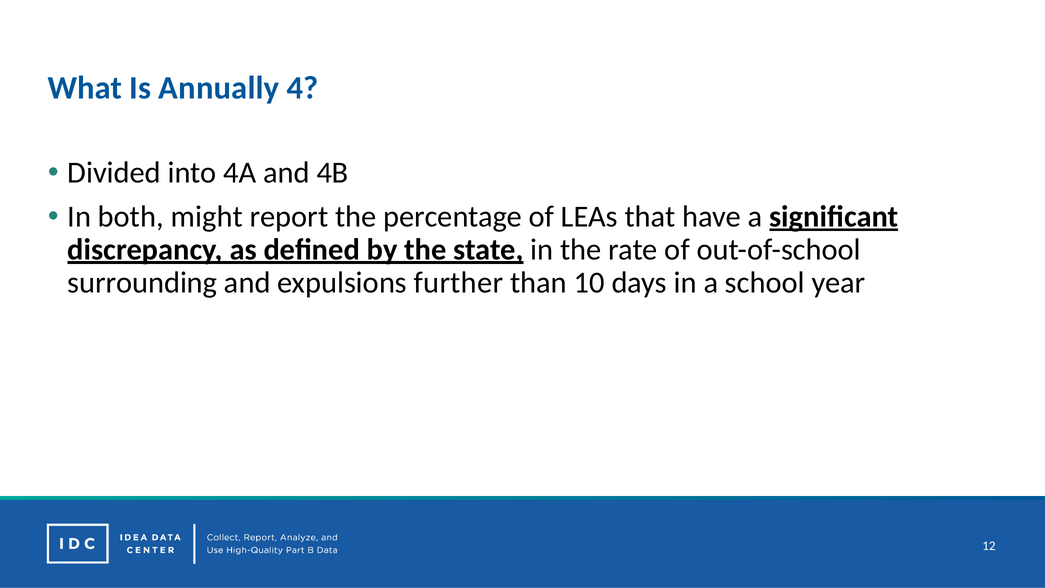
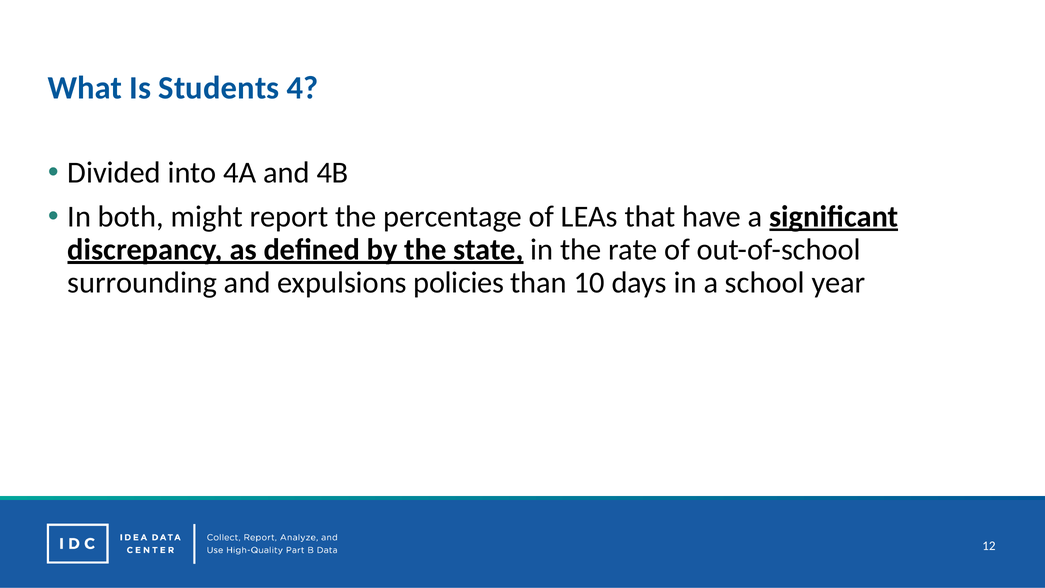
Annually: Annually -> Students (219, 88)
further: further -> policies (459, 282)
